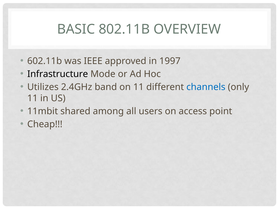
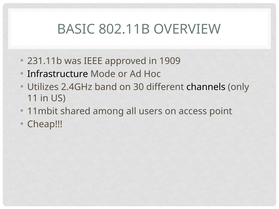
602.11b: 602.11b -> 231.11b (45, 61)
1997: 1997 -> 1909 (170, 61)
on 11: 11 -> 30 (139, 87)
channels colour: blue -> black (206, 87)
